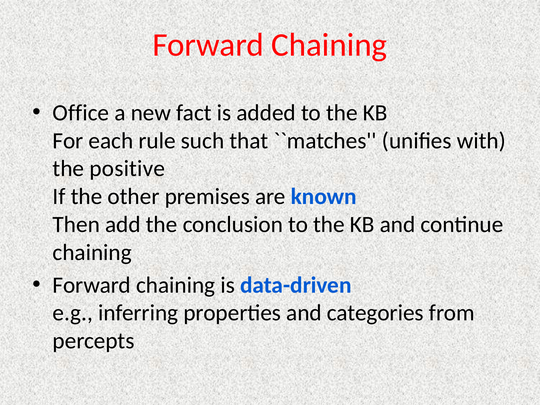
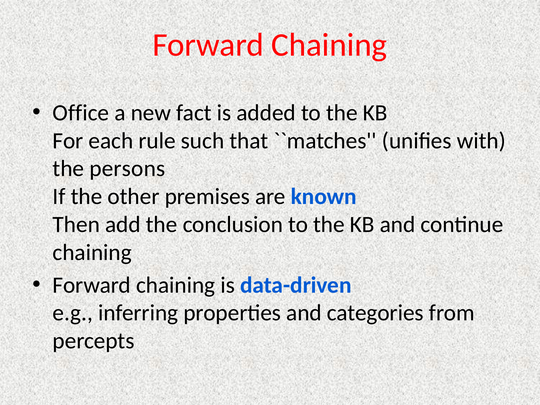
positive: positive -> persons (127, 169)
